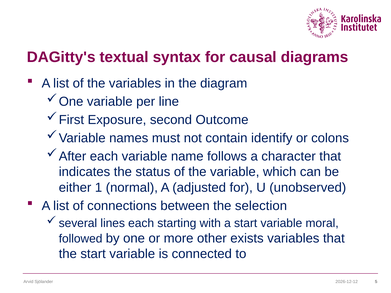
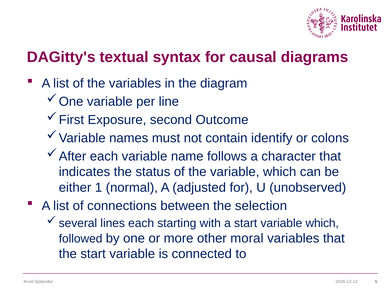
start variable moral: moral -> which (322, 223)
exists: exists -> moral (247, 238)
